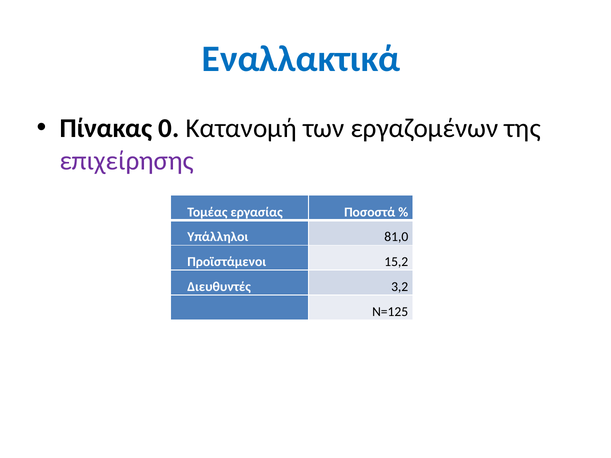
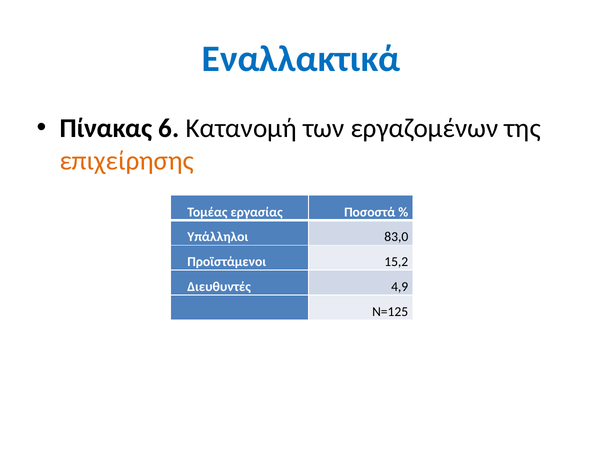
0: 0 -> 6 (169, 128)
επιχείρησης colour: purple -> orange (127, 161)
81,0: 81,0 -> 83,0 (396, 237)
3,2: 3,2 -> 4,9 (400, 287)
